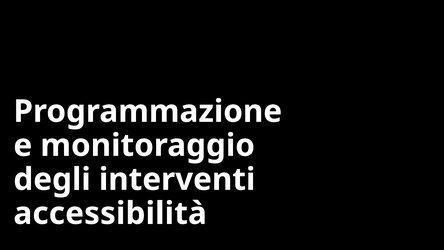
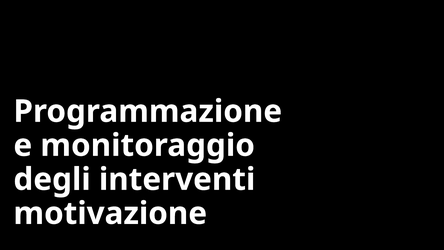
accessibilità: accessibilità -> motivazione (110, 213)
